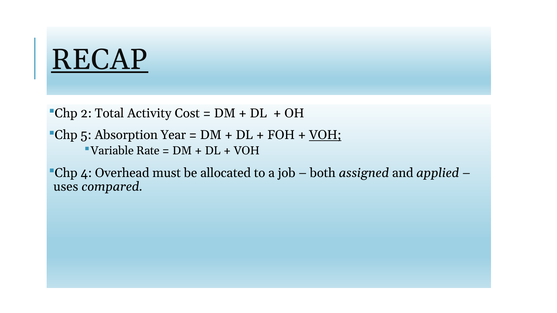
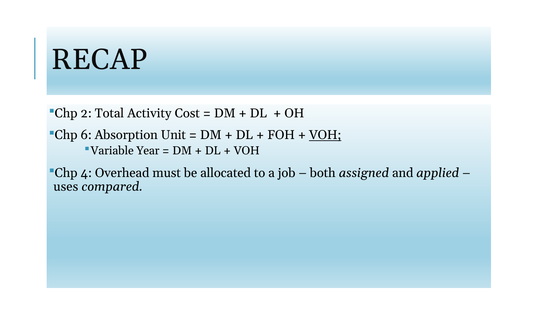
RECAP underline: present -> none (99, 60)
5: 5 -> 6 (86, 135)
Year: Year -> Unit (173, 135)
Rate: Rate -> Year (148, 151)
